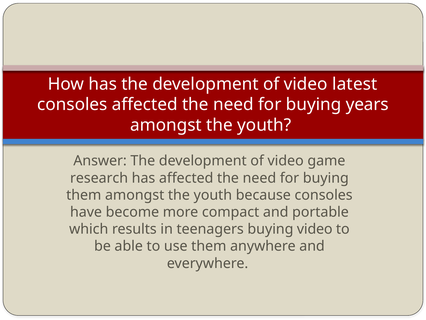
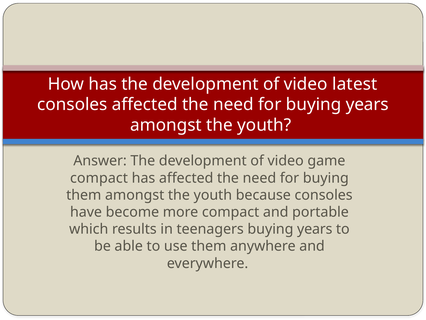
research: research -> compact (99, 178)
teenagers buying video: video -> years (315, 229)
